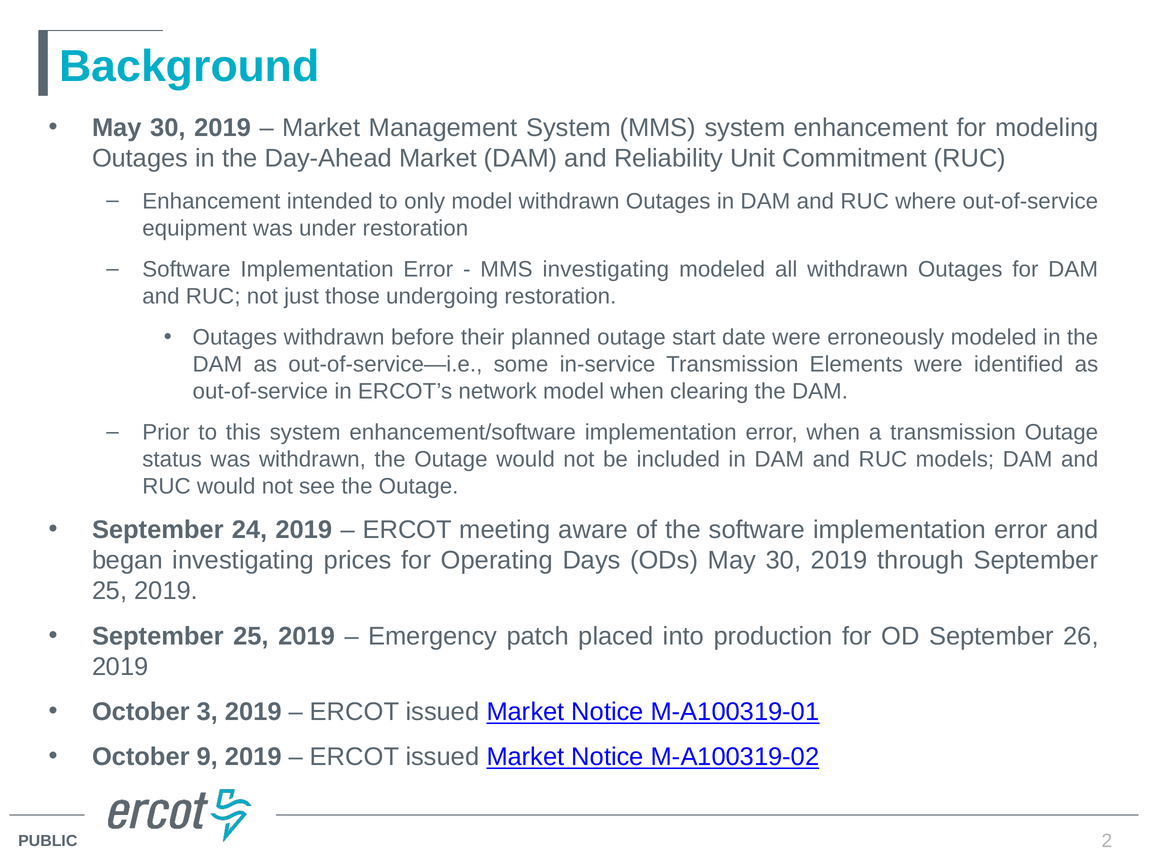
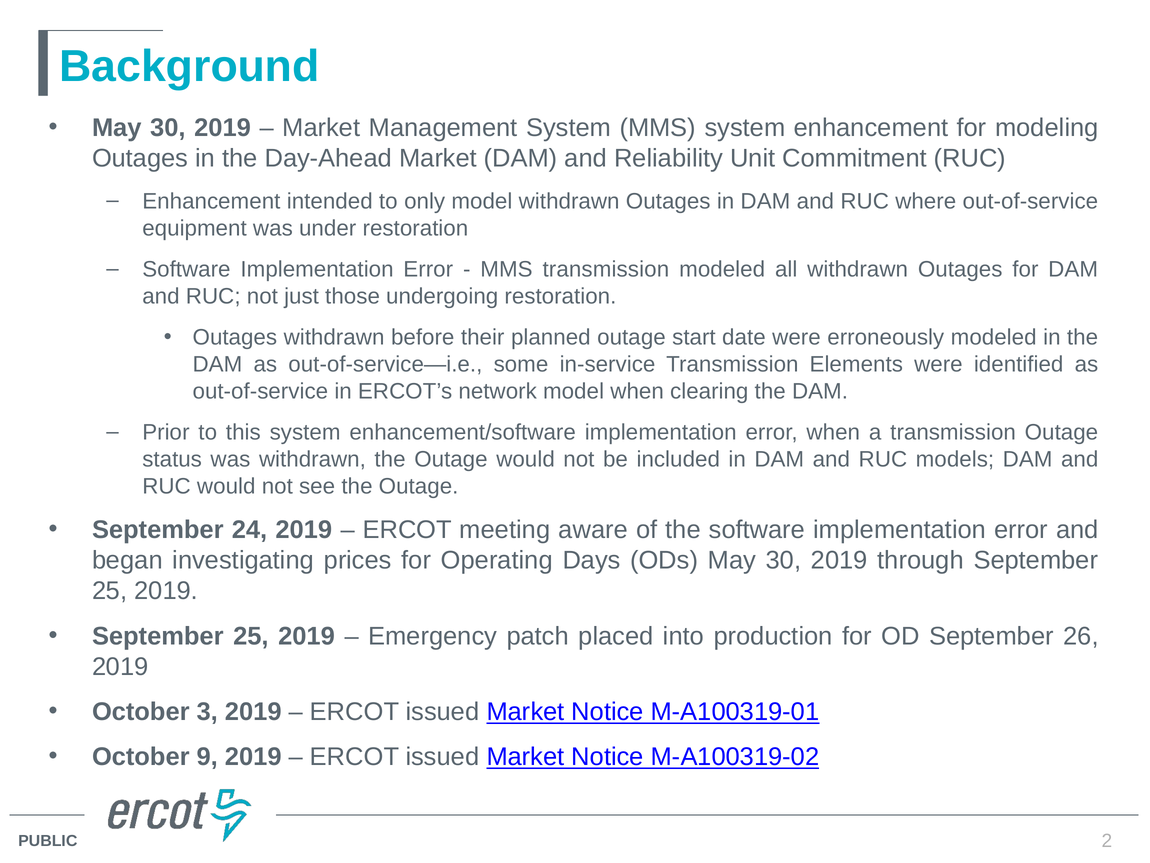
MMS investigating: investigating -> transmission (606, 269)
